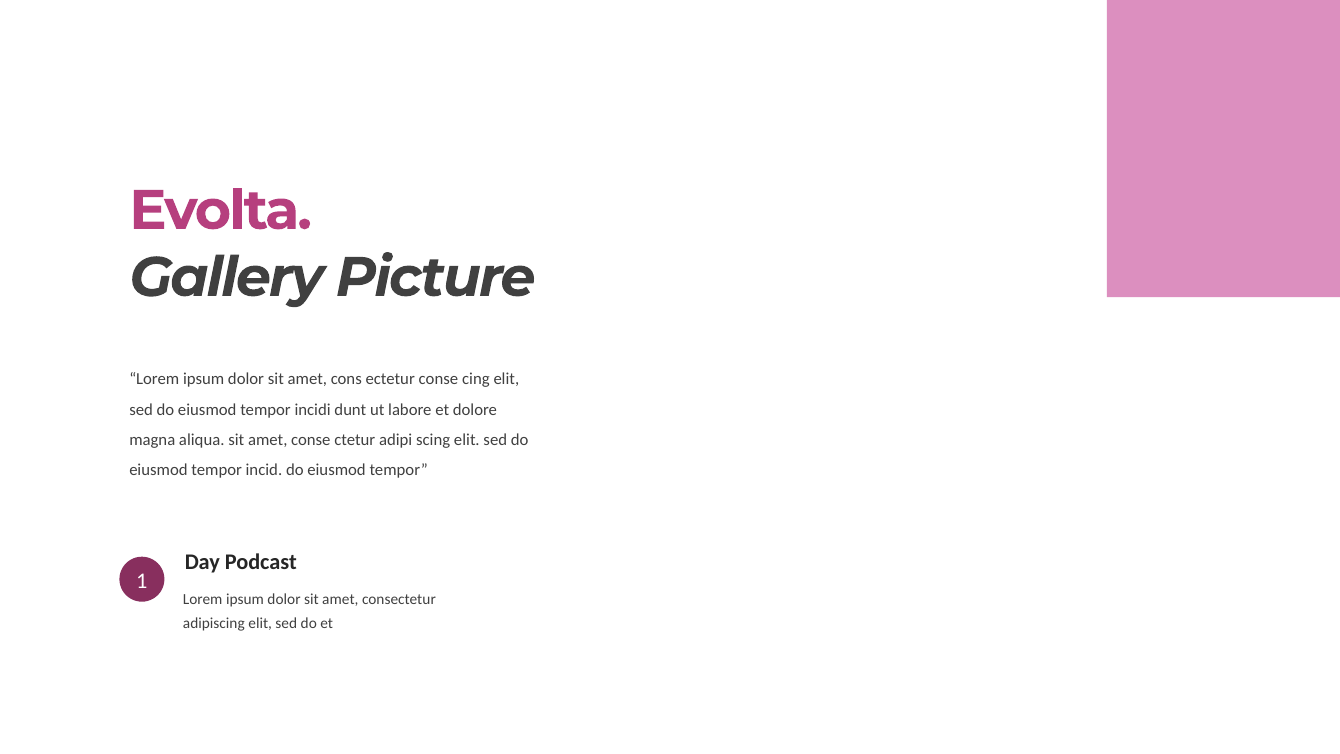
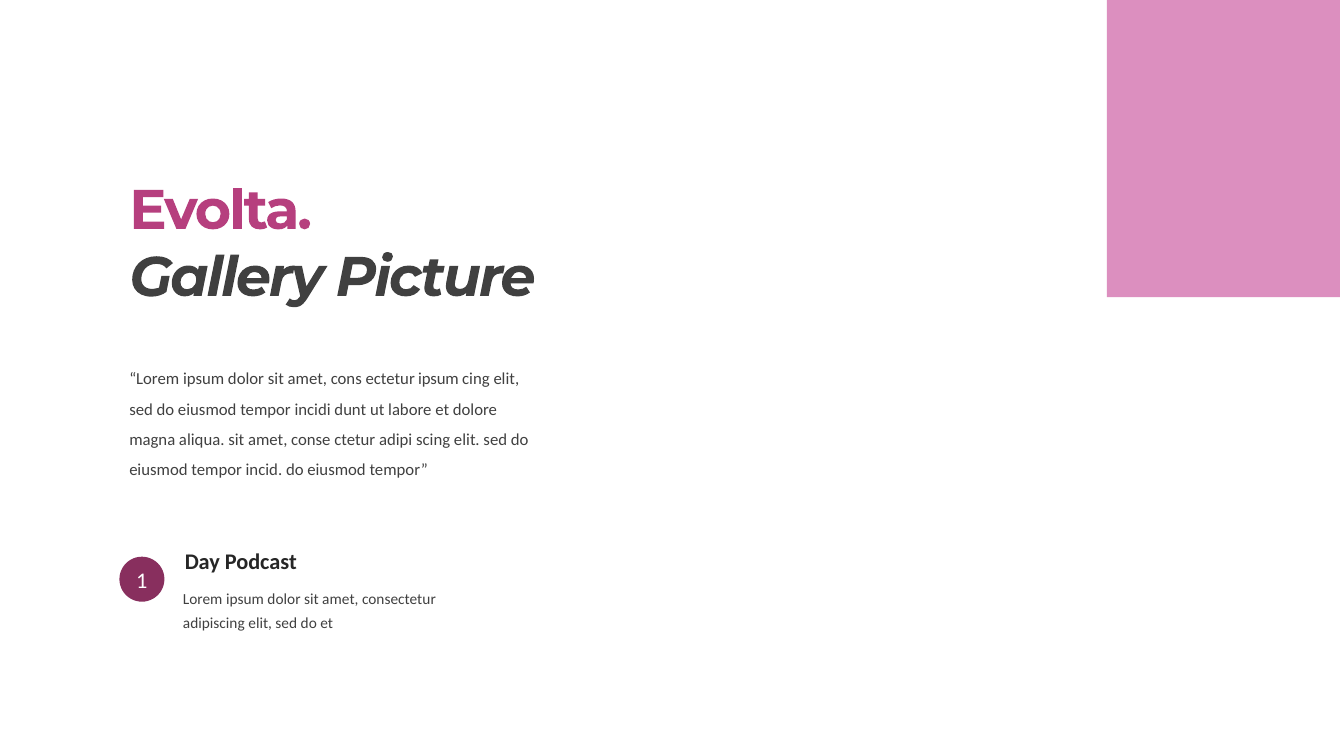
ectetur conse: conse -> ipsum (439, 379)
